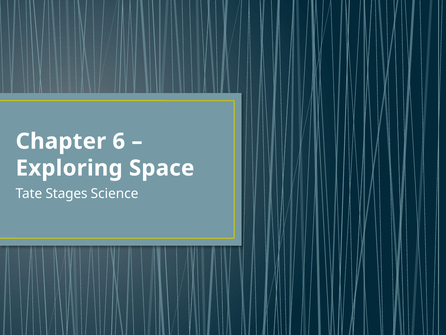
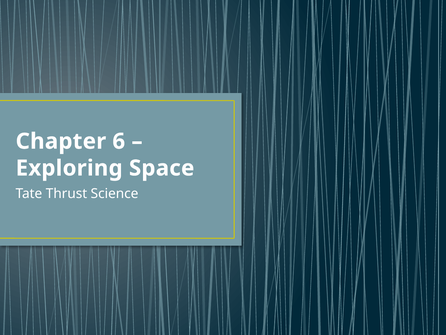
Stages: Stages -> Thrust (66, 193)
